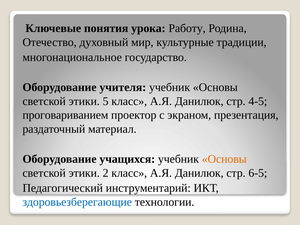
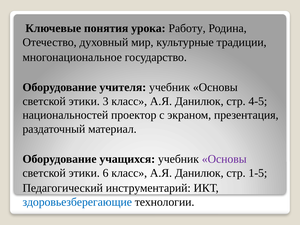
5: 5 -> 3 (106, 101)
проговариванием: проговариванием -> национальностей (65, 115)
Основы colour: orange -> purple (224, 159)
2: 2 -> 6 (106, 173)
6-5: 6-5 -> 1-5 (258, 173)
